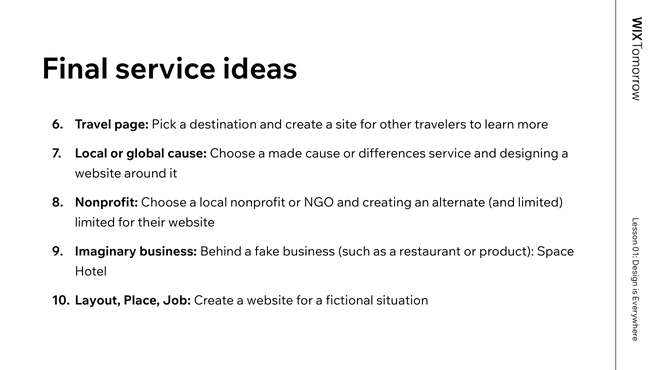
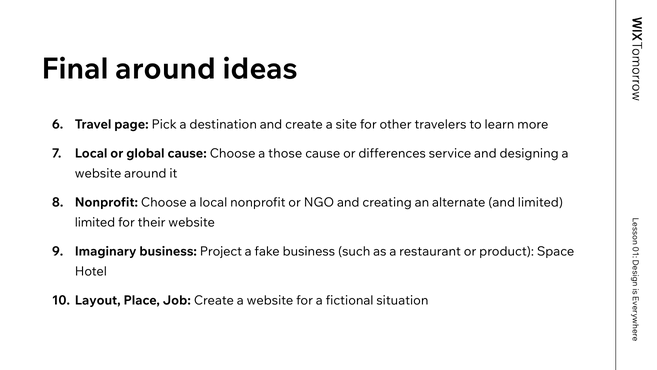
Final service: service -> around (166, 69)
made: made -> those (285, 153)
Behind: Behind -> Project (221, 251)
